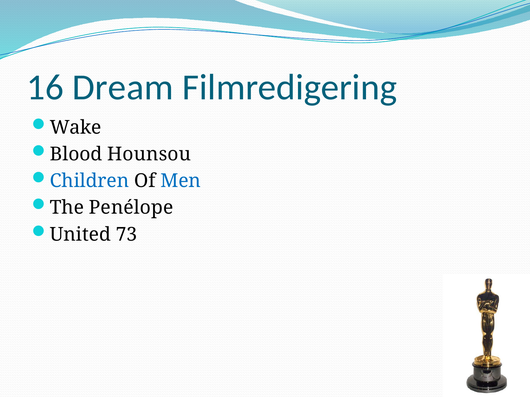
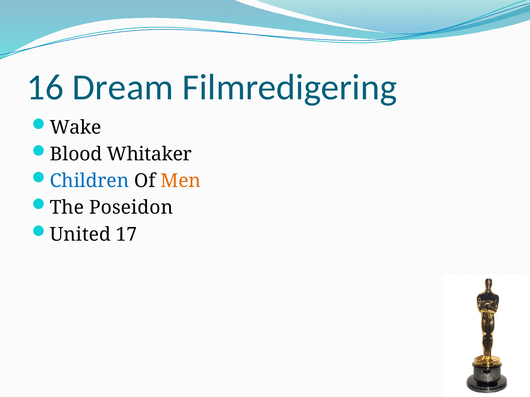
Hounsou: Hounsou -> Whitaker (149, 154)
Men colour: blue -> orange (181, 181)
Penélope: Penélope -> Poseidon (131, 208)
73: 73 -> 17 (126, 235)
